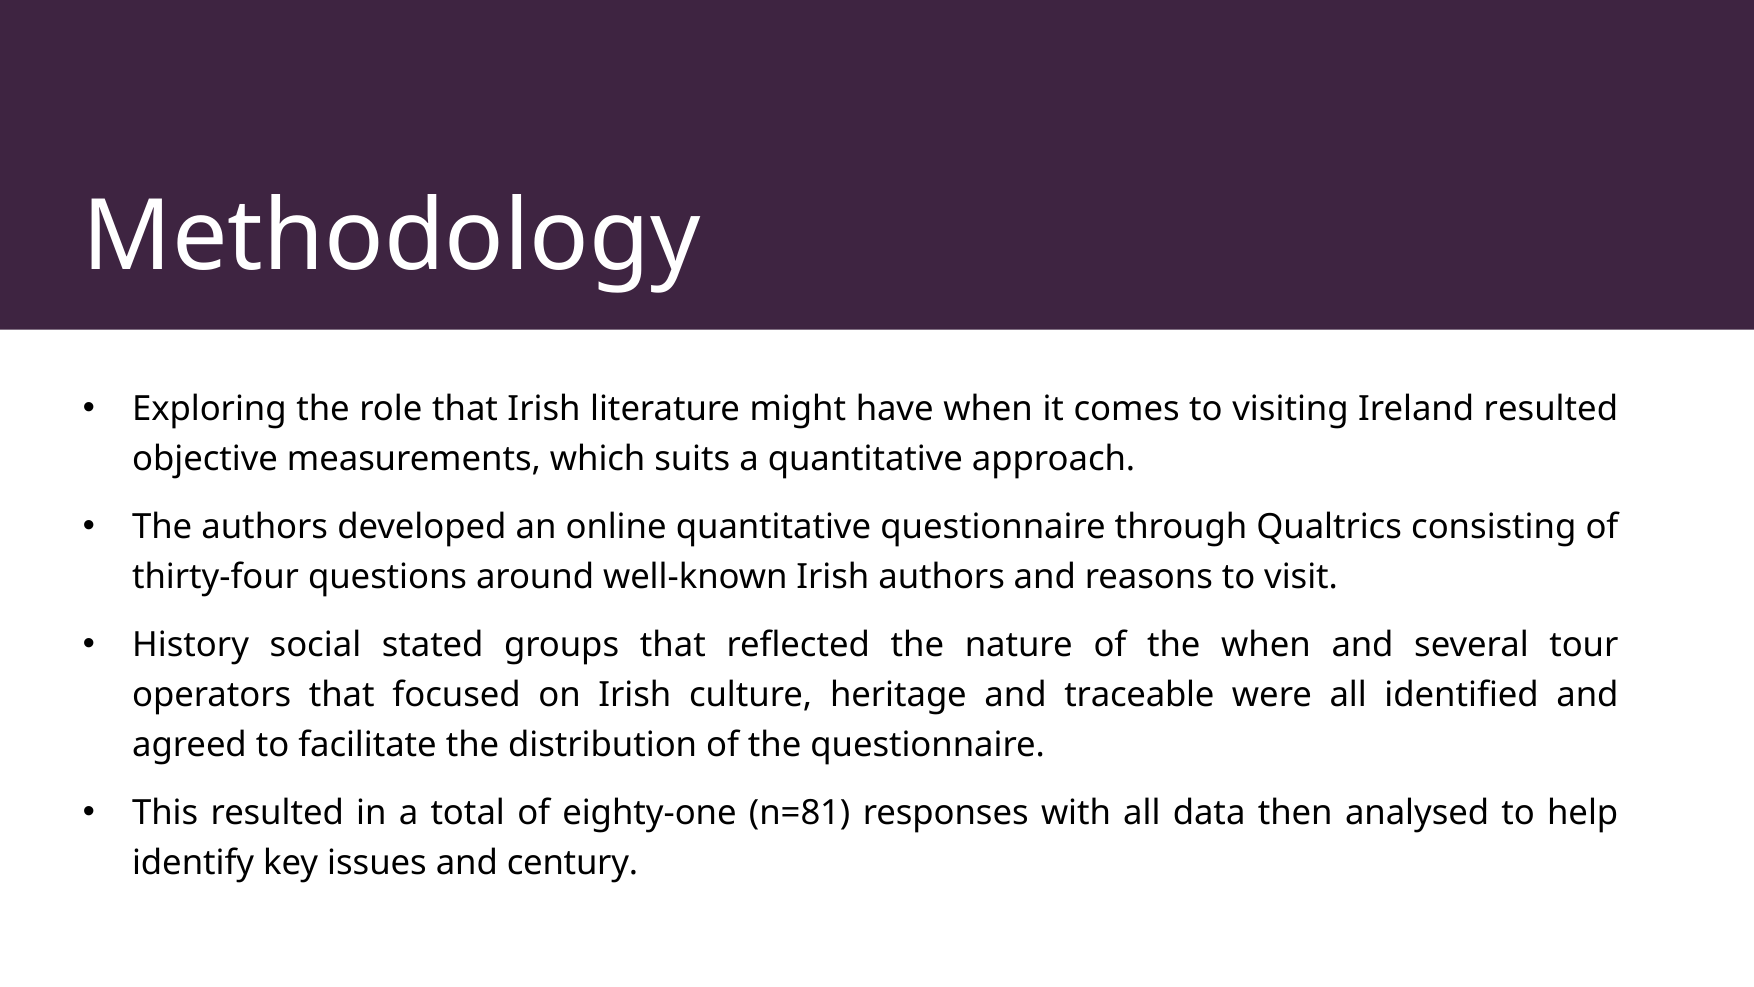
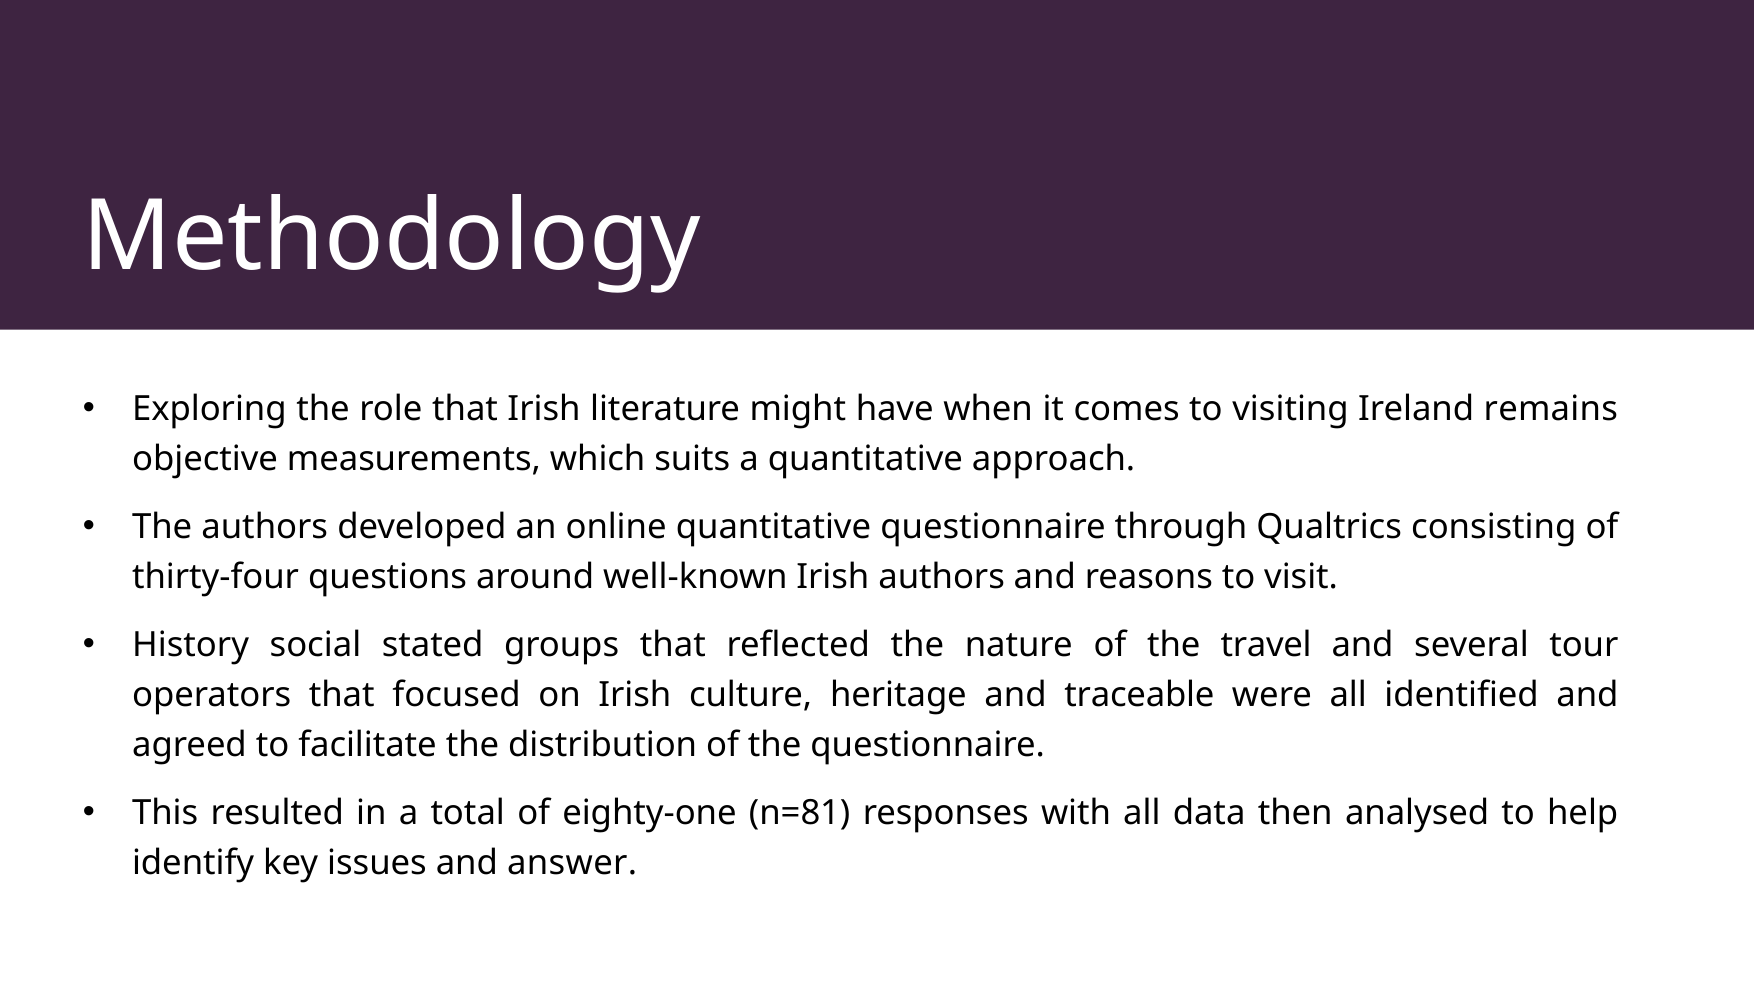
Ireland resulted: resulted -> remains (1551, 409)
the when: when -> travel (1266, 645)
century: century -> answer (572, 863)
